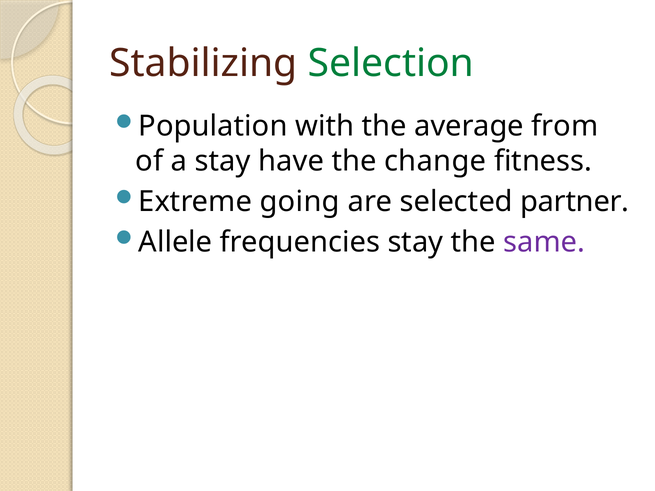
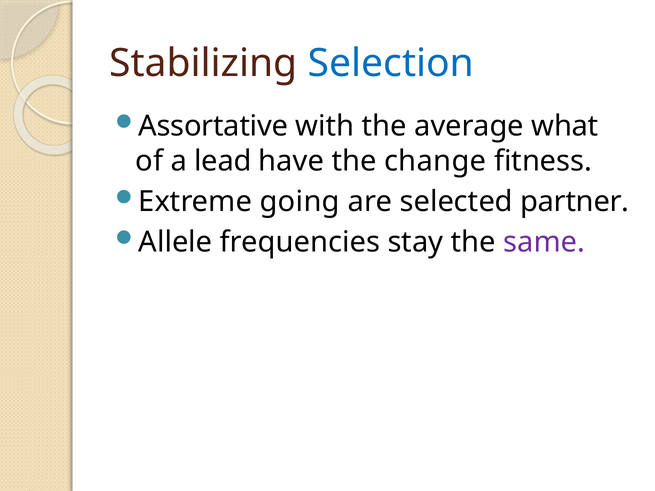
Selection colour: green -> blue (391, 63)
Population: Population -> Assortative (213, 126)
from: from -> what (565, 126)
a stay: stay -> lead (223, 161)
